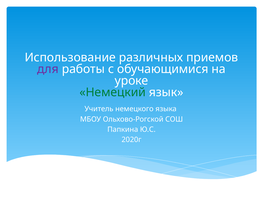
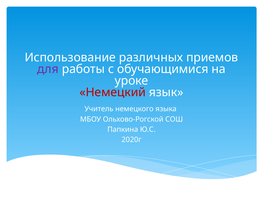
Немецкий colour: green -> red (113, 92)
